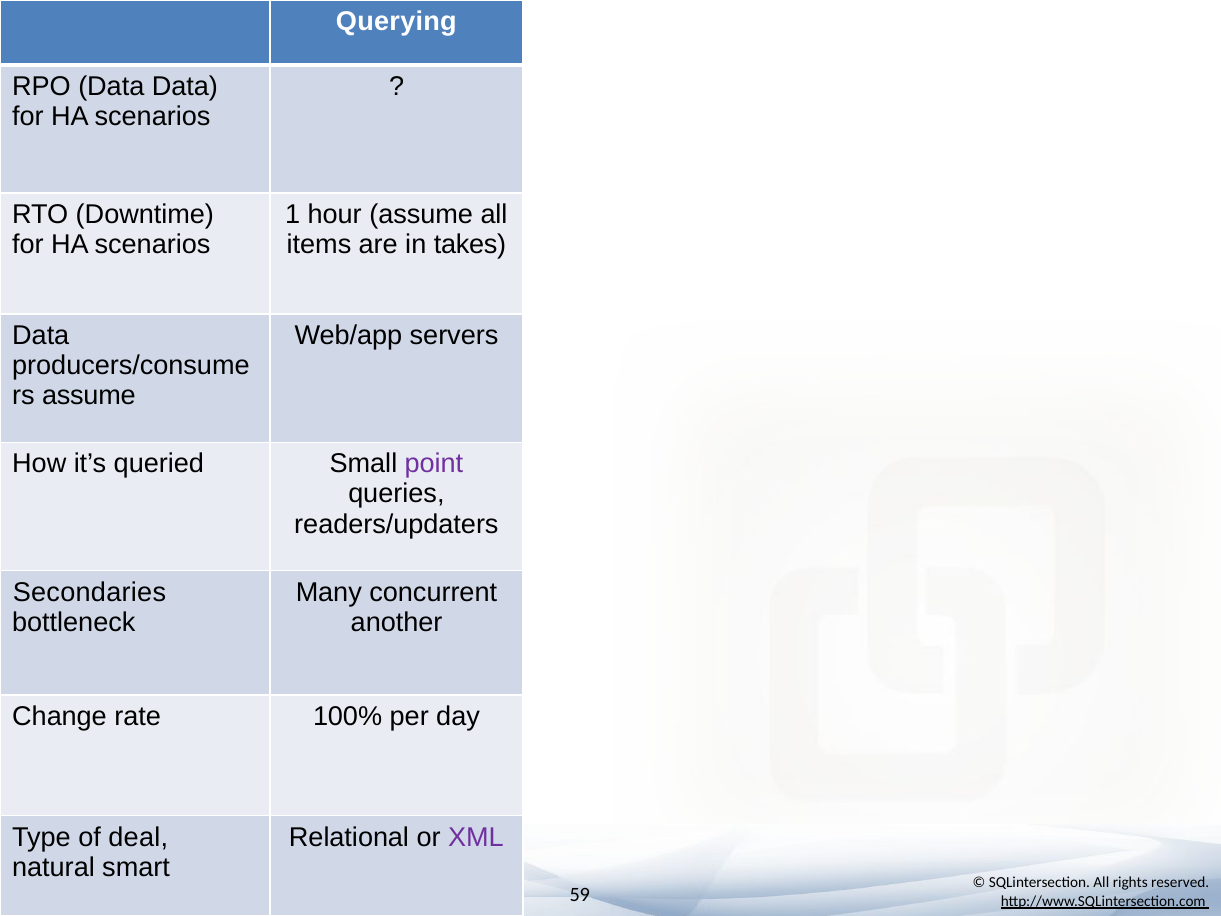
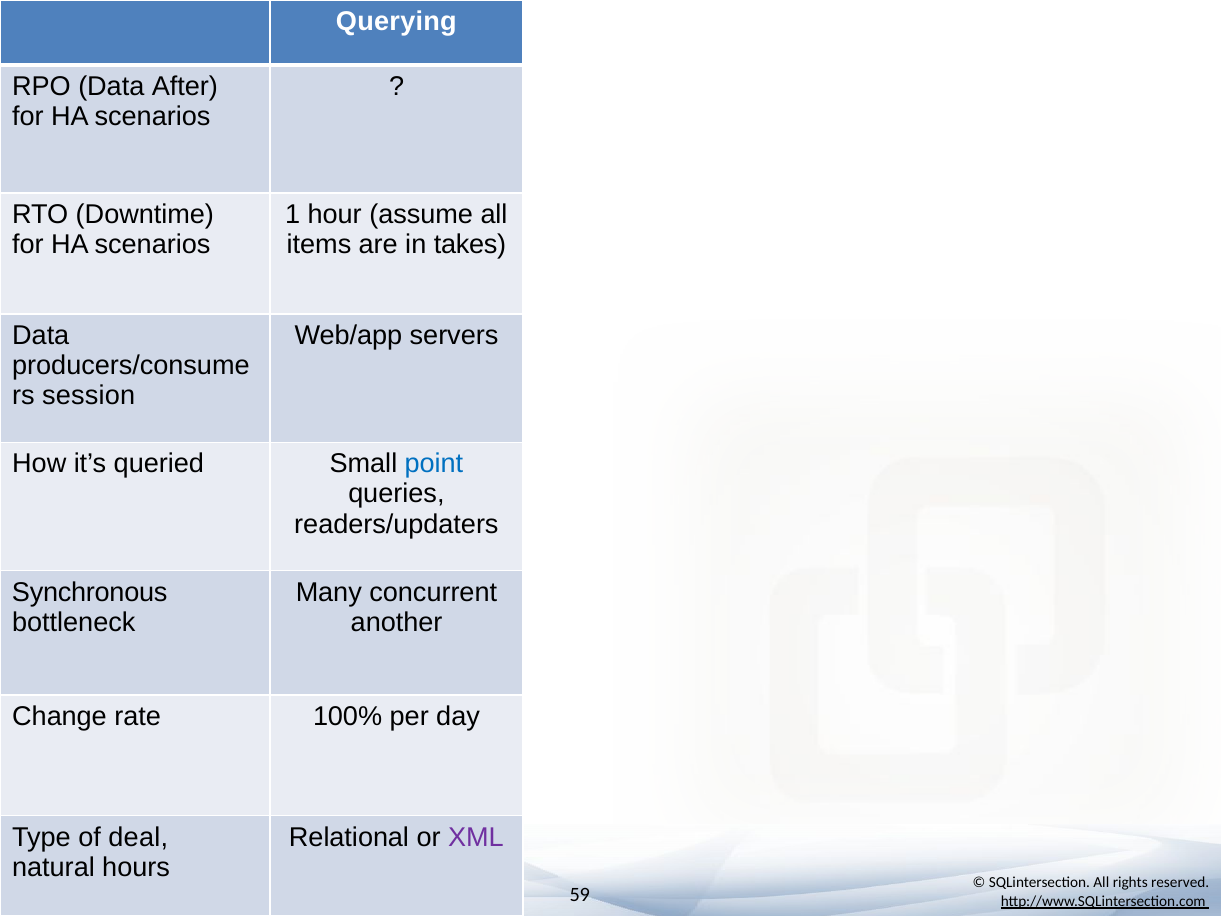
Data Data: Data -> After (185, 87)
assume: assume -> session (89, 396)
point colour: purple -> blue (434, 464)
Secondaries: Secondaries -> Synchronous (90, 592)
smart: smart -> hours (136, 867)
